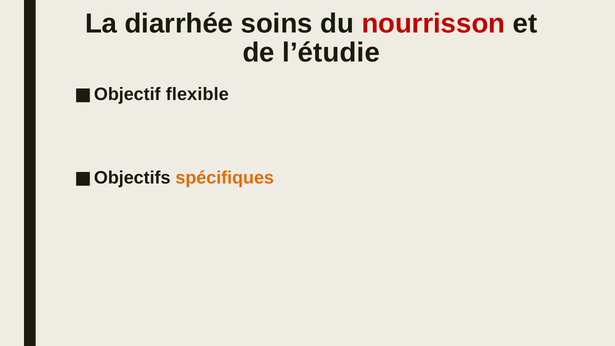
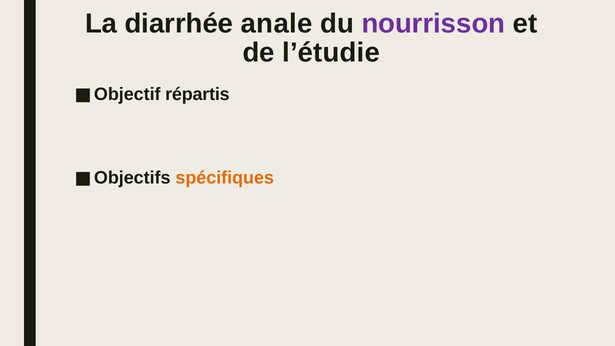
soins: soins -> anale (277, 23)
nourrisson colour: red -> purple (433, 23)
flexible: flexible -> répartis (197, 94)
